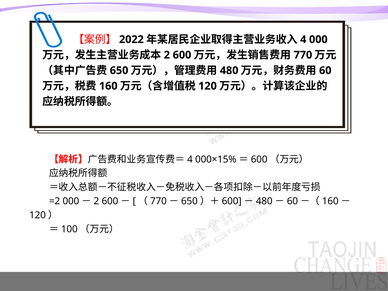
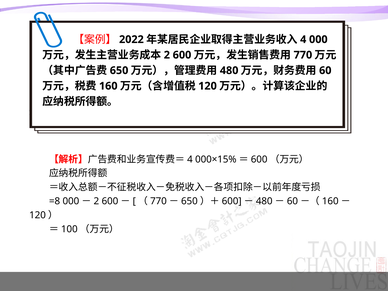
=2: =2 -> =8 (55, 201)
